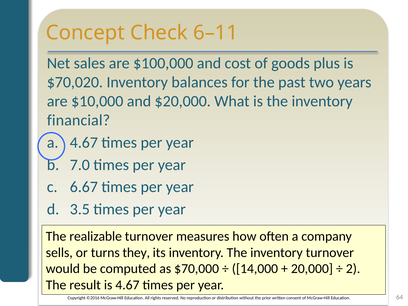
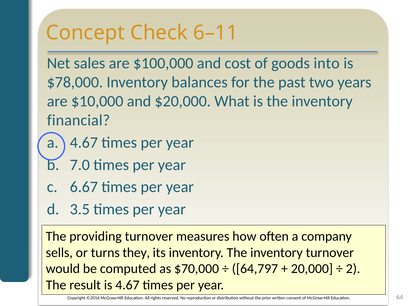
plus: plus -> into (327, 63)
$70,020: $70,020 -> $78,000 (75, 82)
realizable: realizable -> providing (96, 236)
14,000: 14,000 -> 64,797 (255, 269)
